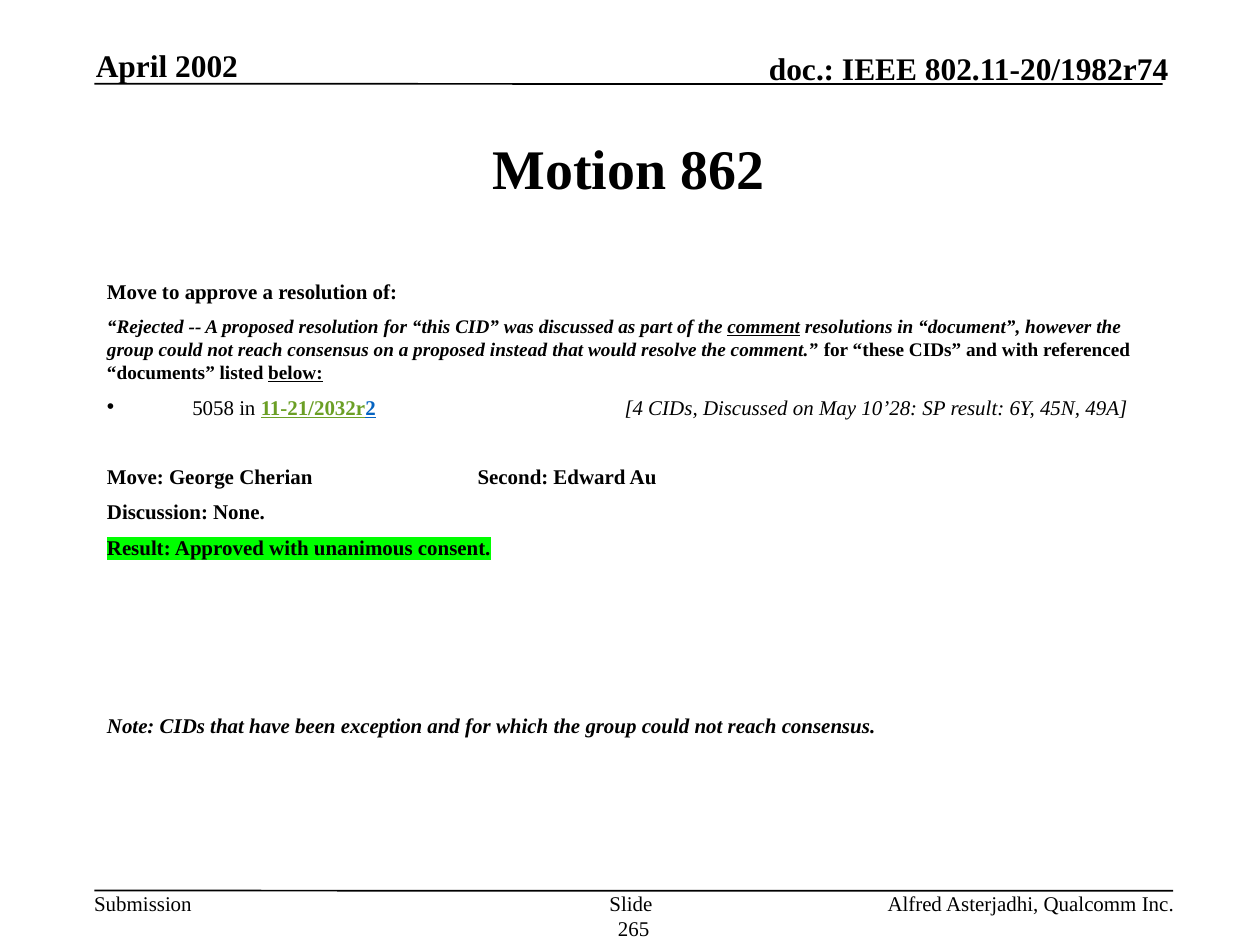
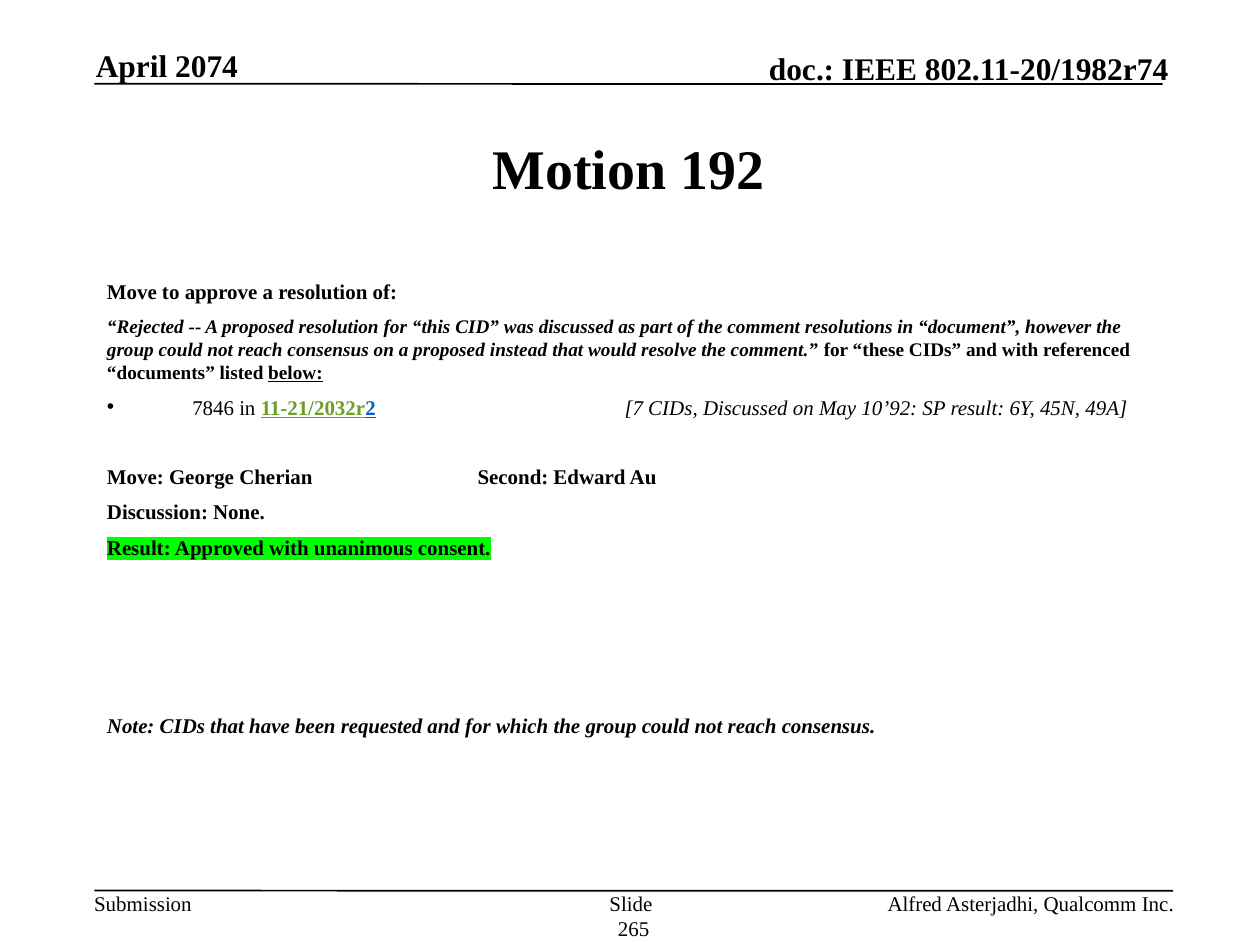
2002: 2002 -> 2074 (207, 67)
862: 862 -> 192 (722, 171)
comment underline: present -> none (764, 327)
5058: 5058 -> 7846 (213, 408)
4: 4 -> 7 (634, 408)
10’28: 10’28 -> 10’92 (889, 408)
exception: exception -> requested (382, 727)
